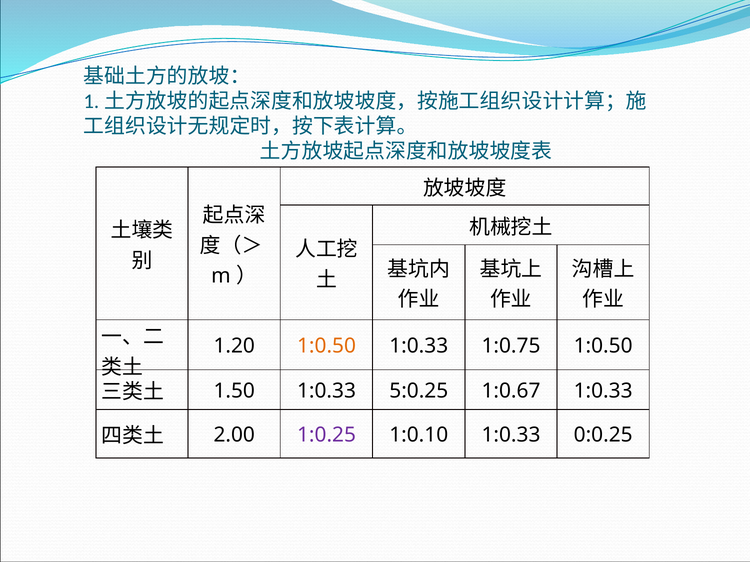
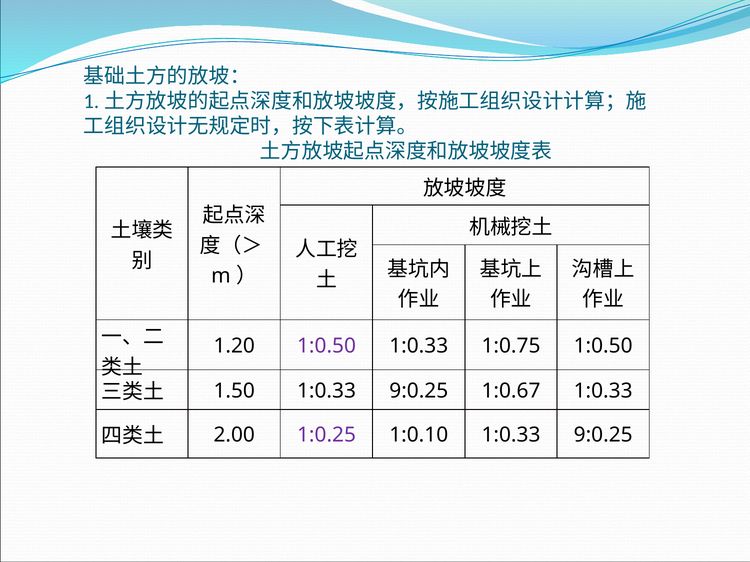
1:0.50 colour: orange -> purple (327, 346)
1.50 1:0.33 5:0.25: 5:0.25 -> 9:0.25 (419, 391)
1:0.10 1:0.33 0:0.25: 0:0.25 -> 9:0.25 (603, 435)
